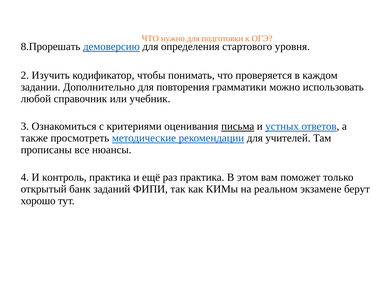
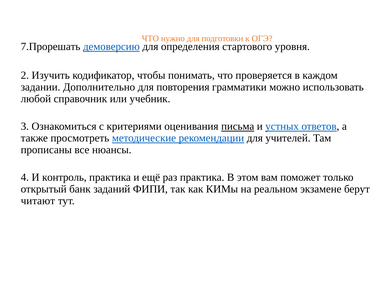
8.Прорешать: 8.Прорешать -> 7.Прорешать (51, 46)
хорошо: хорошо -> читают (38, 200)
